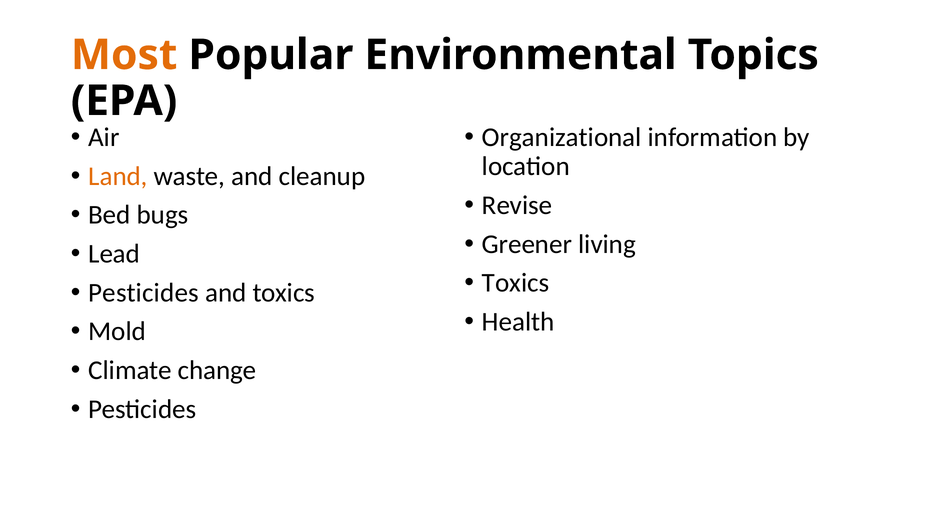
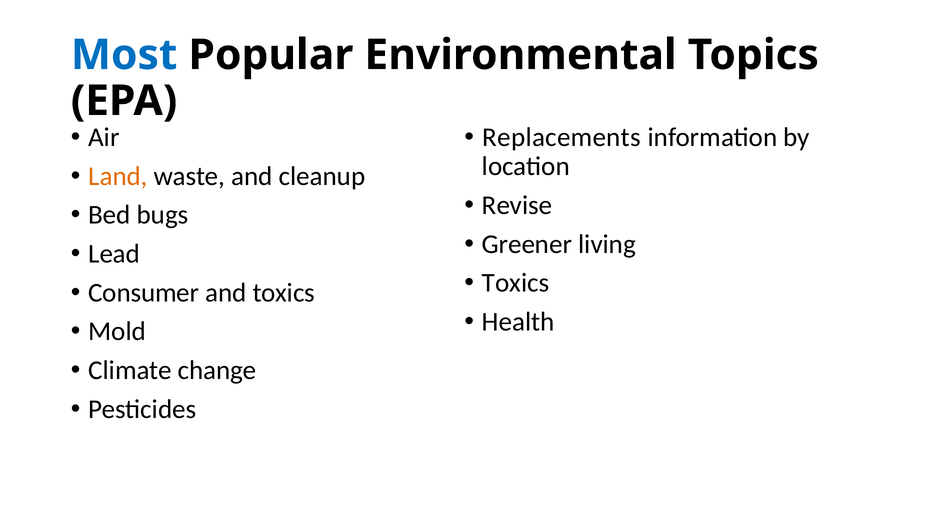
Most colour: orange -> blue (124, 55)
Organizational: Organizational -> Replacements (562, 137)
Pesticides: Pesticides -> Consumer (144, 293)
